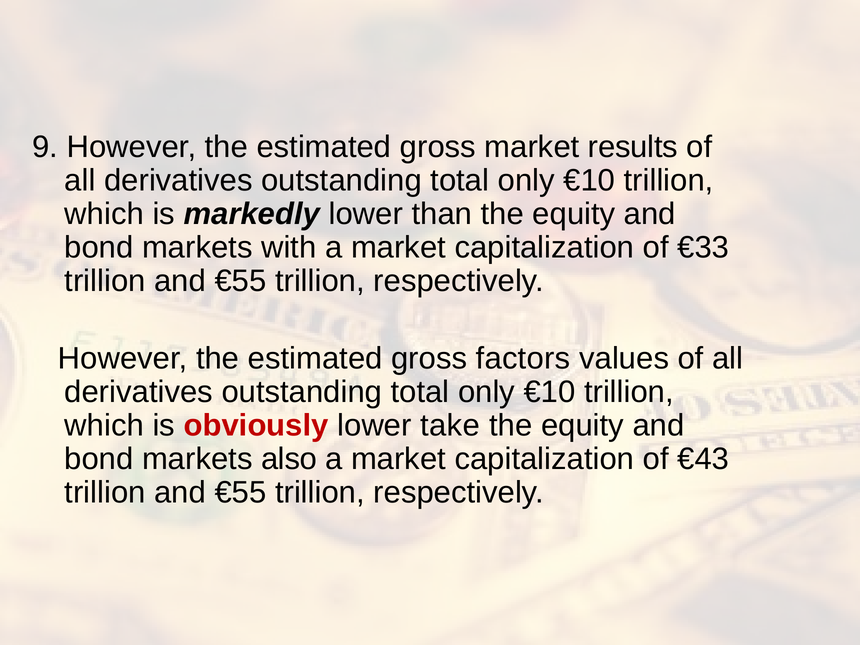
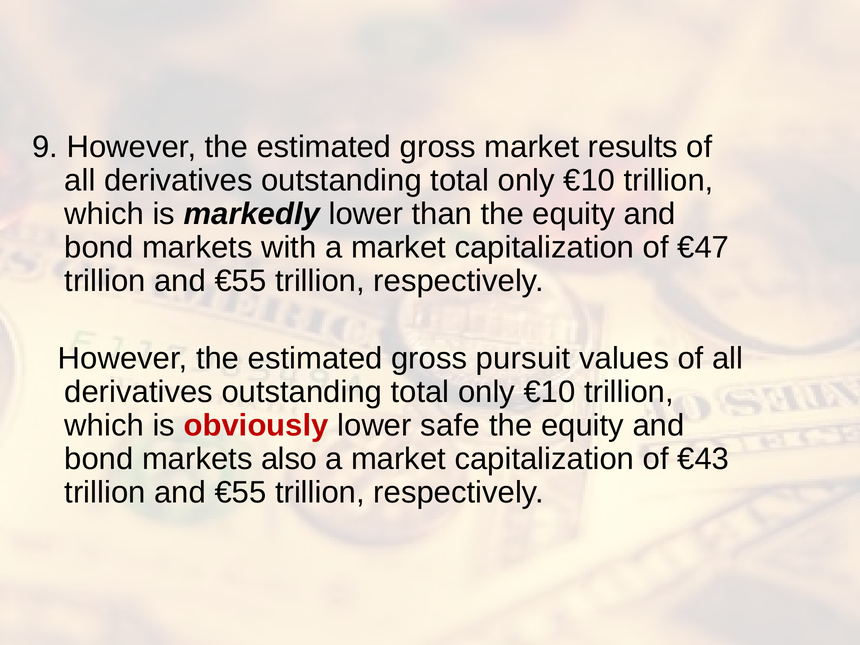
€33: €33 -> €47 (703, 248)
factors: factors -> pursuit (523, 359)
take: take -> safe (450, 426)
